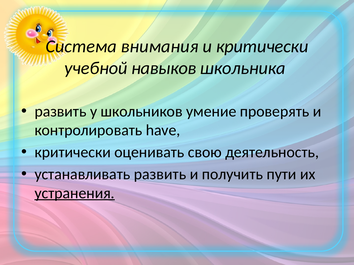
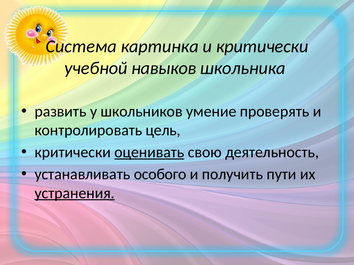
внимания: внимания -> картинка (160, 46)
have: have -> цель (163, 130)
оценивать underline: none -> present (149, 153)
устанавливать развить: развить -> особого (160, 175)
